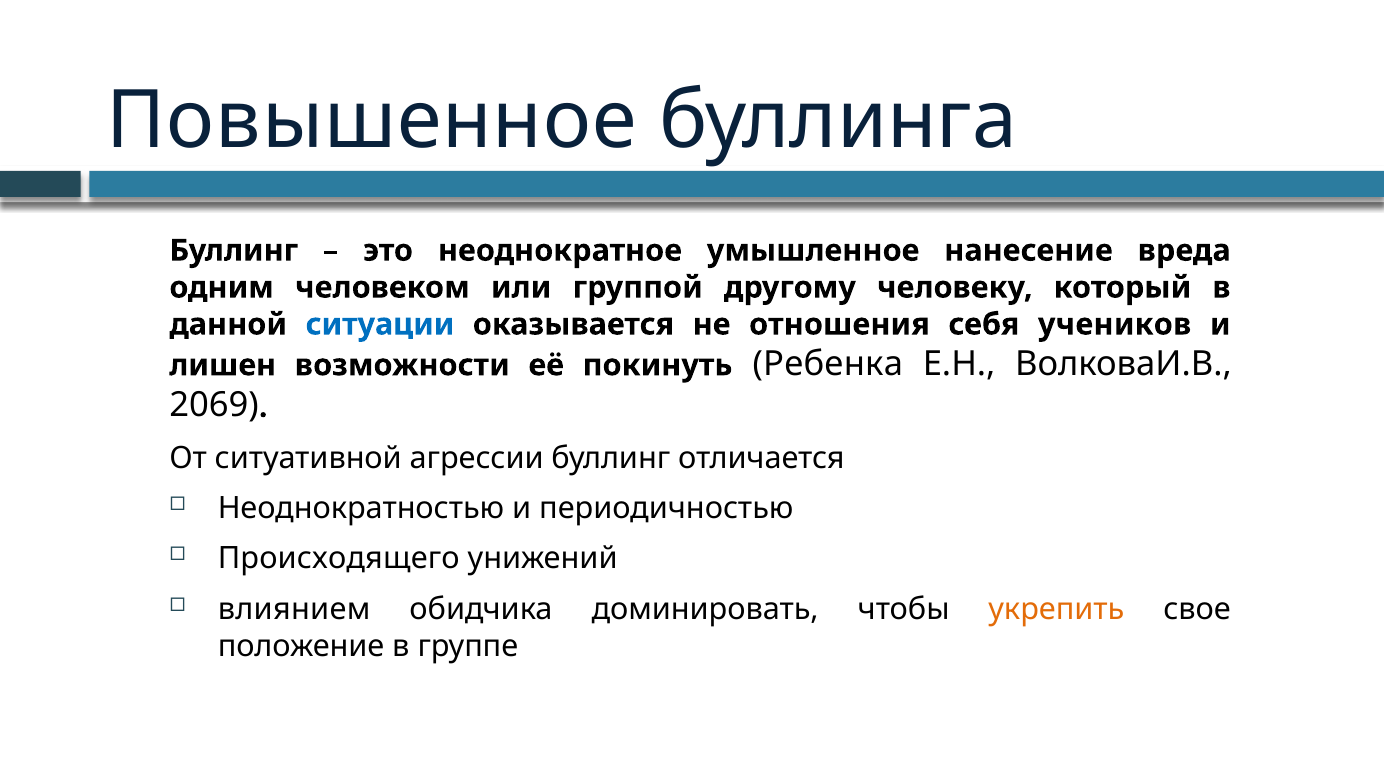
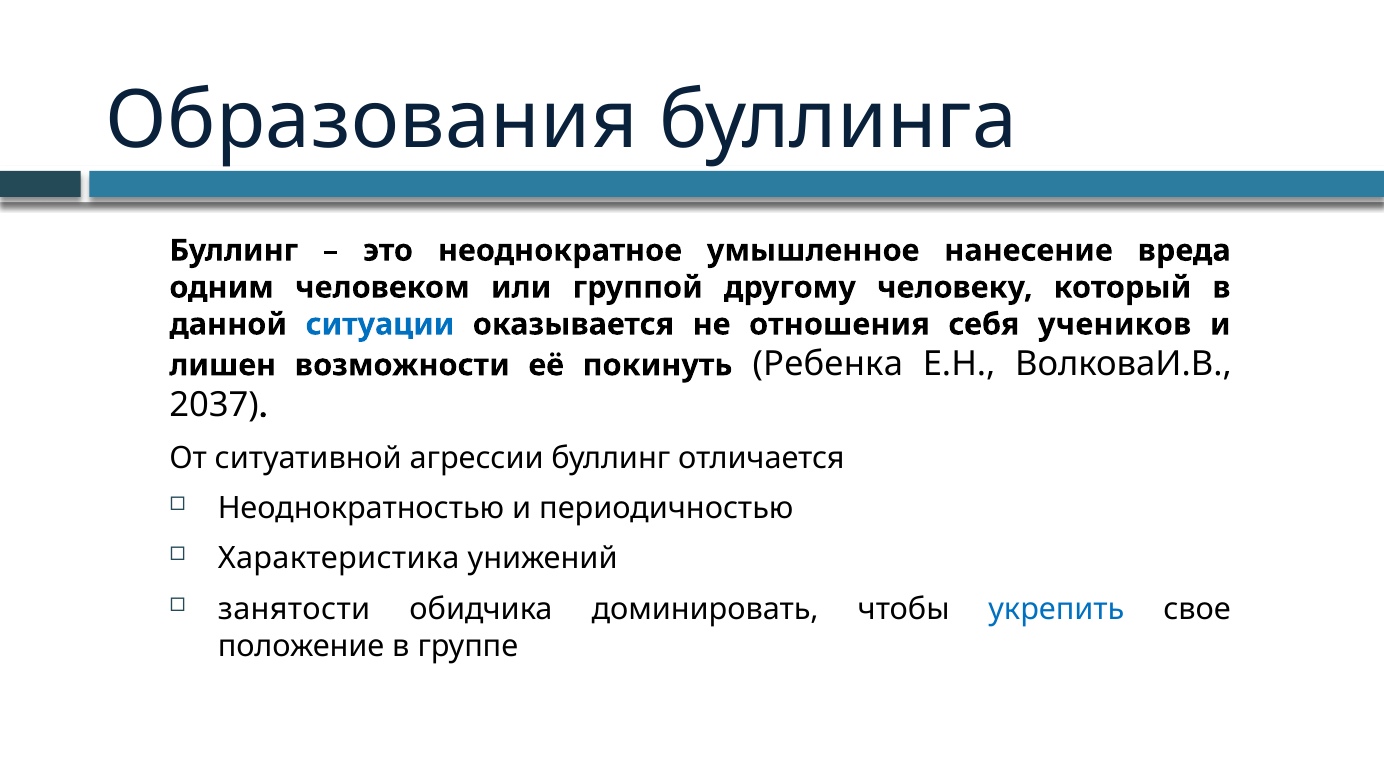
Повышенное: Повышенное -> Образования (372, 120)
2069: 2069 -> 2037 (214, 405)
Происходящего: Происходящего -> Характеристика (339, 558)
влиянием: влиянием -> занятости (294, 609)
укрепить colour: orange -> blue (1056, 609)
